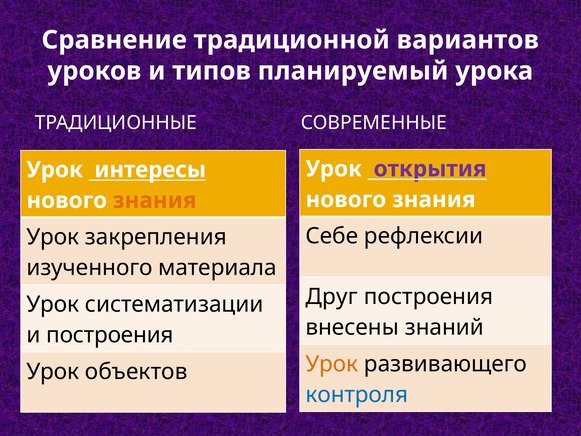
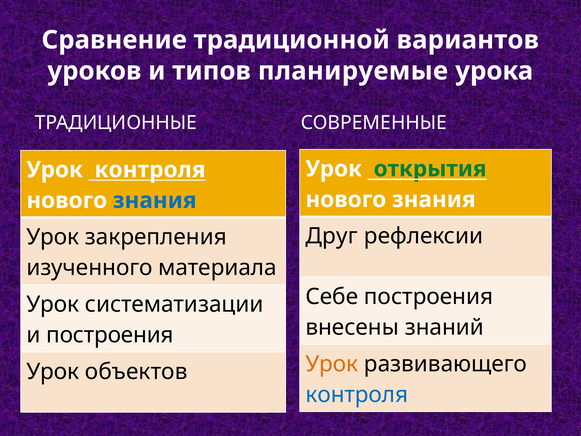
планируемый: планируемый -> планируемые (353, 71)
открытия colour: purple -> green (430, 169)
Урок интересы: интересы -> контроля (150, 170)
знания colour: orange -> blue (155, 200)
Себе: Себе -> Друг (332, 236)
Друг: Друг -> Себе (332, 296)
